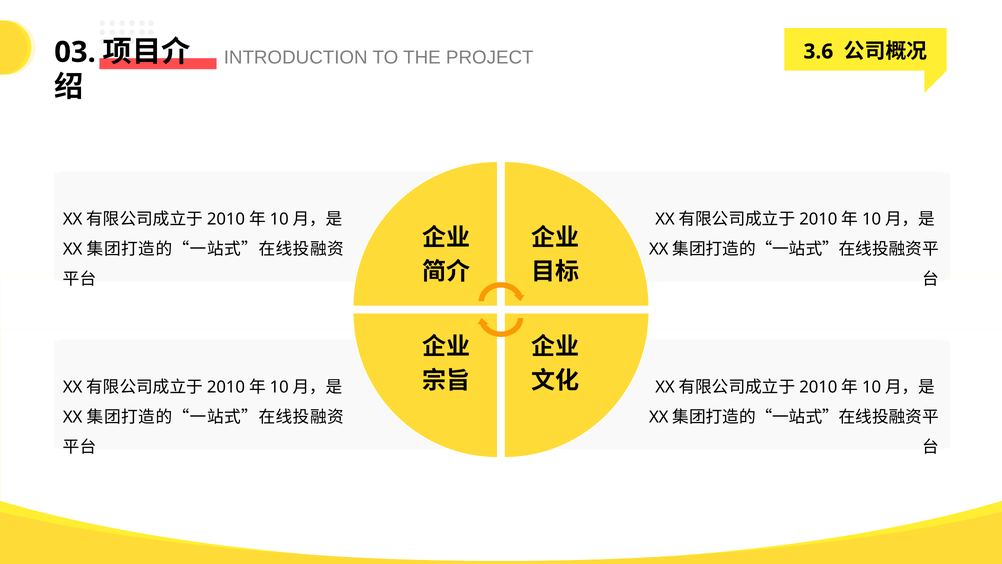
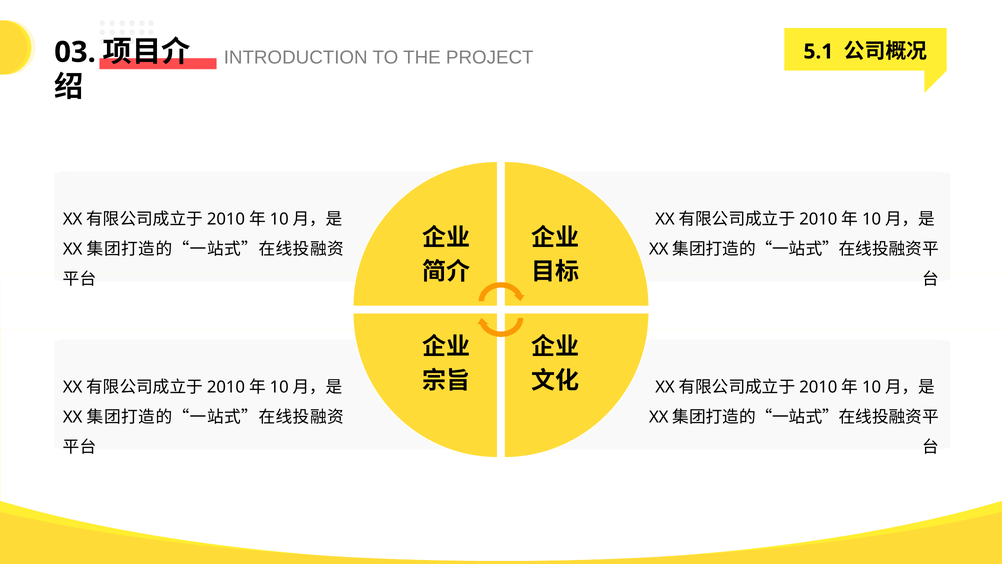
3.6: 3.6 -> 5.1 (818, 52)
